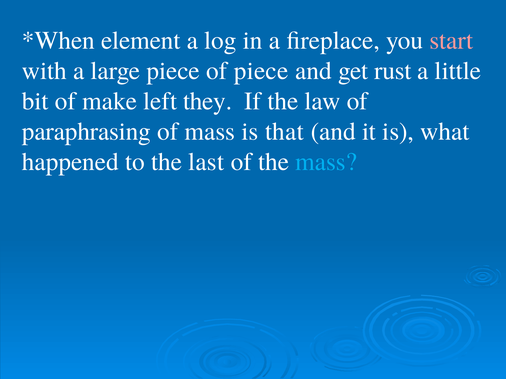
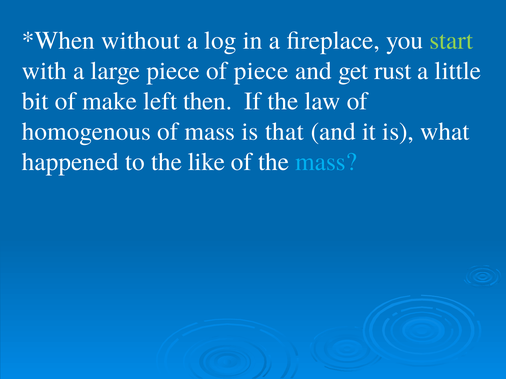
element: element -> without (141, 40)
start colour: pink -> light green (451, 40)
they: they -> then (208, 101)
paraphrasing: paraphrasing -> homogenous (86, 132)
last: last -> like (206, 162)
